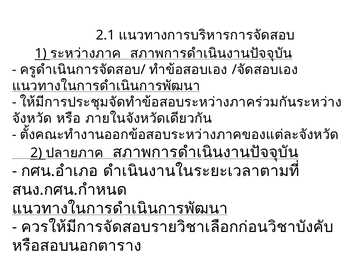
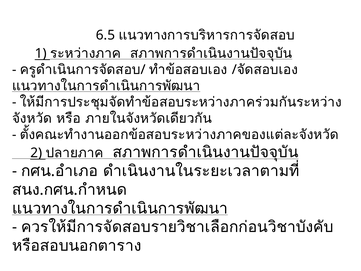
2.1: 2.1 -> 6.5 (105, 35)
